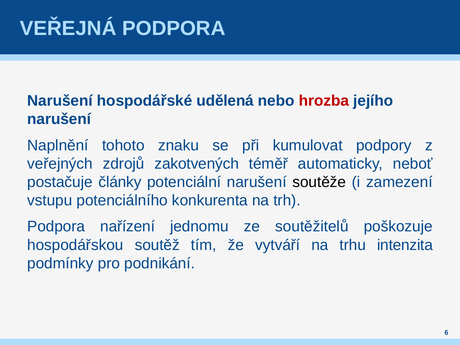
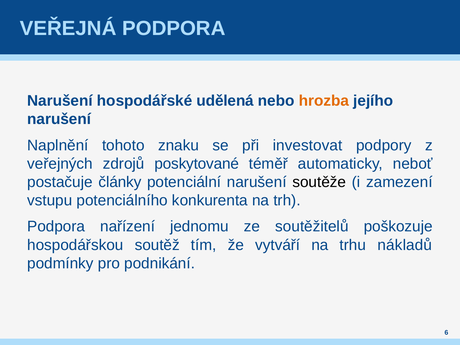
hrozba colour: red -> orange (324, 101)
kumulovat: kumulovat -> investovat (308, 145)
zakotvených: zakotvených -> poskytované (197, 164)
intenzita: intenzita -> nákladů (405, 245)
